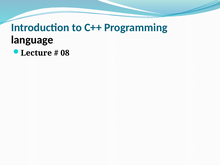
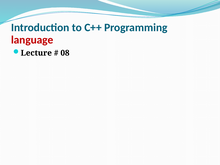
language colour: black -> red (32, 40)
